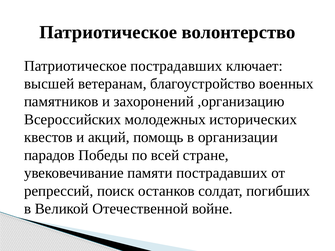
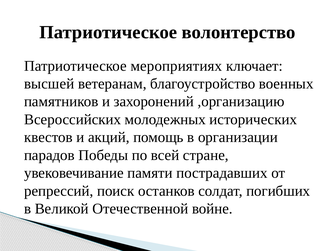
Патриотическое пострадавших: пострадавших -> мероприятиях (176, 66)
